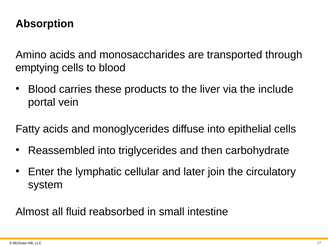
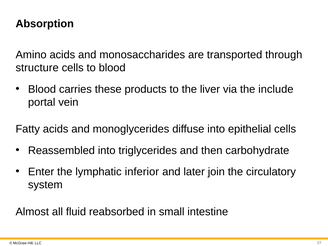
emptying: emptying -> structure (37, 68)
cellular: cellular -> inferior (142, 172)
